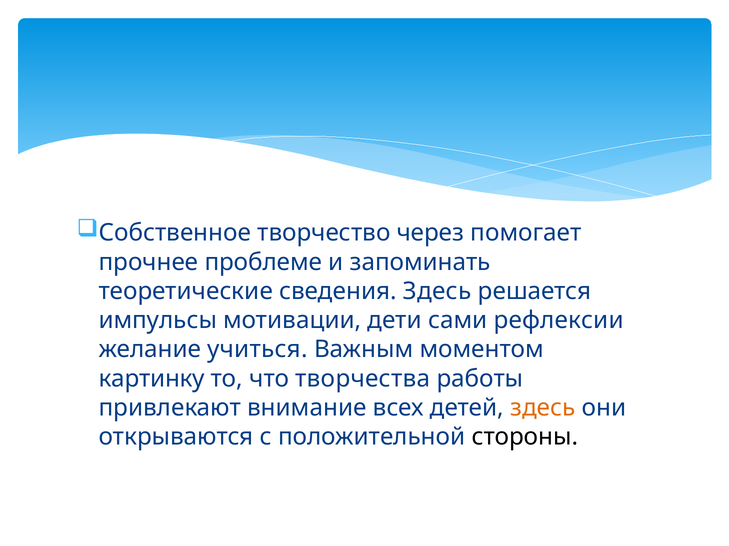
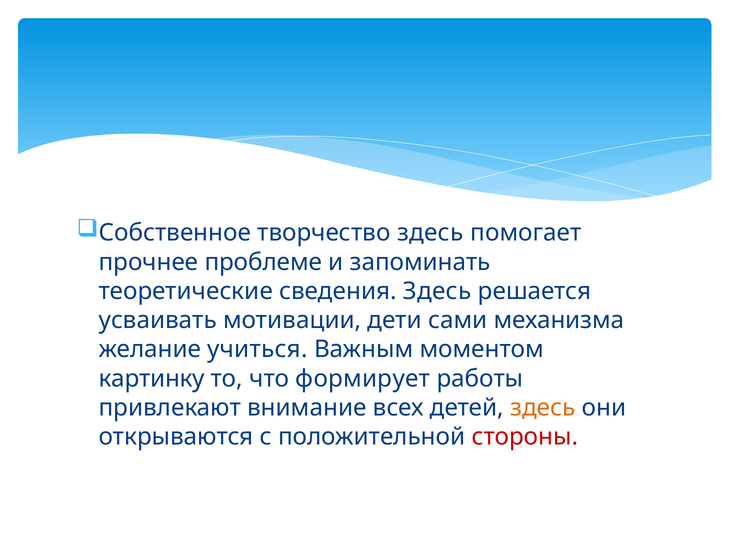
творчество через: через -> здесь (430, 233)
импульсы: импульсы -> усваивать (158, 321)
рефлексии: рефлексии -> механизма (559, 321)
творчества: творчества -> формирует (363, 379)
стороны colour: black -> red (525, 437)
